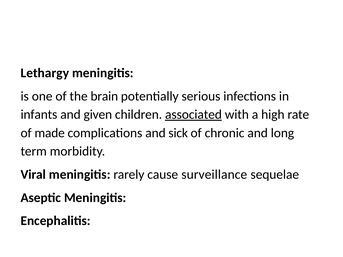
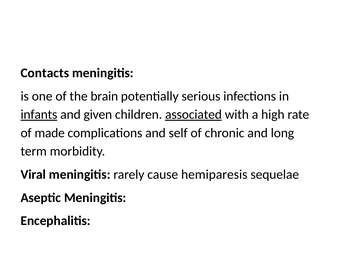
Lethargy: Lethargy -> Contacts (45, 73)
infants underline: none -> present (39, 115)
sick: sick -> self (178, 133)
surveillance: surveillance -> hemiparesis (214, 175)
